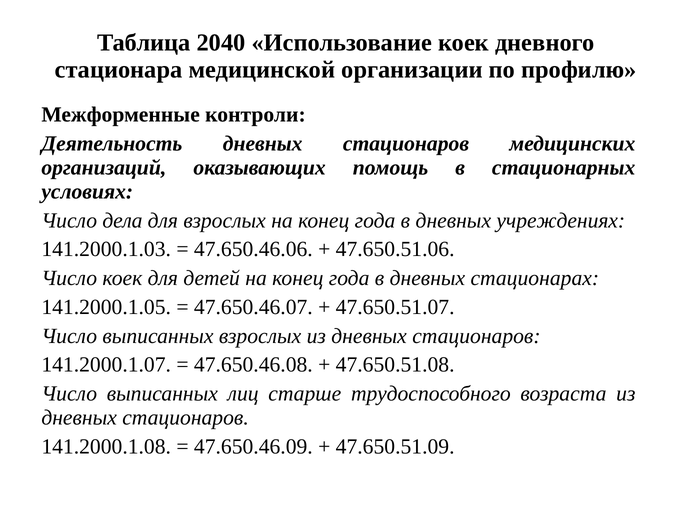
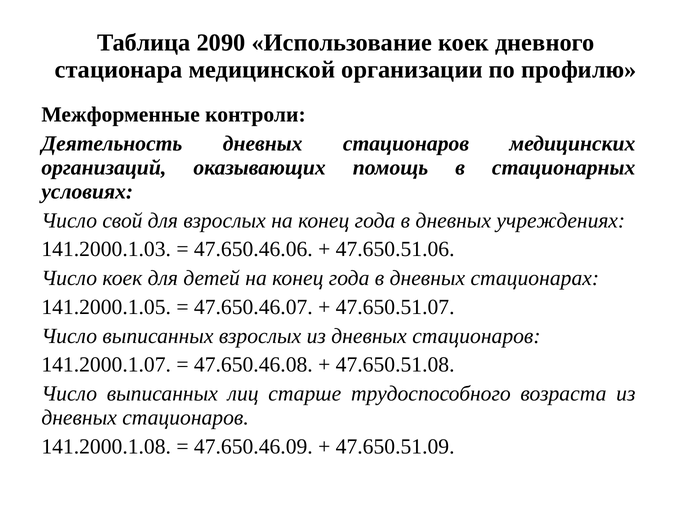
2040: 2040 -> 2090 (221, 43)
дела: дела -> свой (122, 220)
